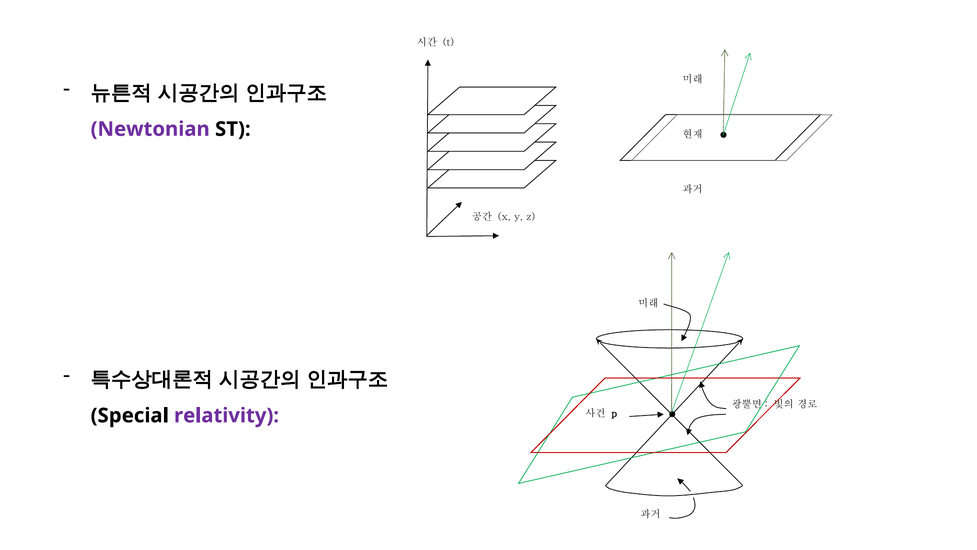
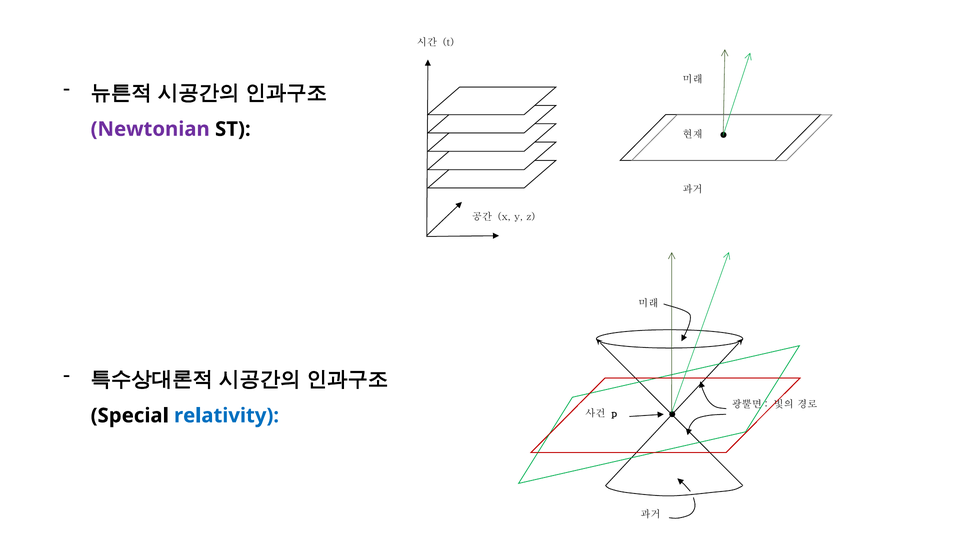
relativity colour: purple -> blue (227, 415)
